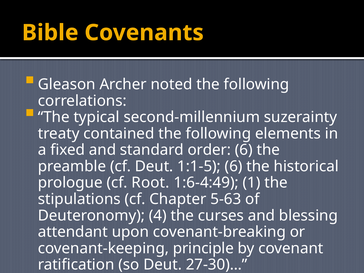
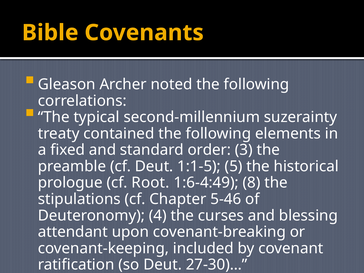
order 6: 6 -> 3 (244, 150)
1:1-5 6: 6 -> 5 (234, 166)
1: 1 -> 8 (252, 183)
5-63: 5-63 -> 5-46 (226, 199)
principle: principle -> included (203, 248)
